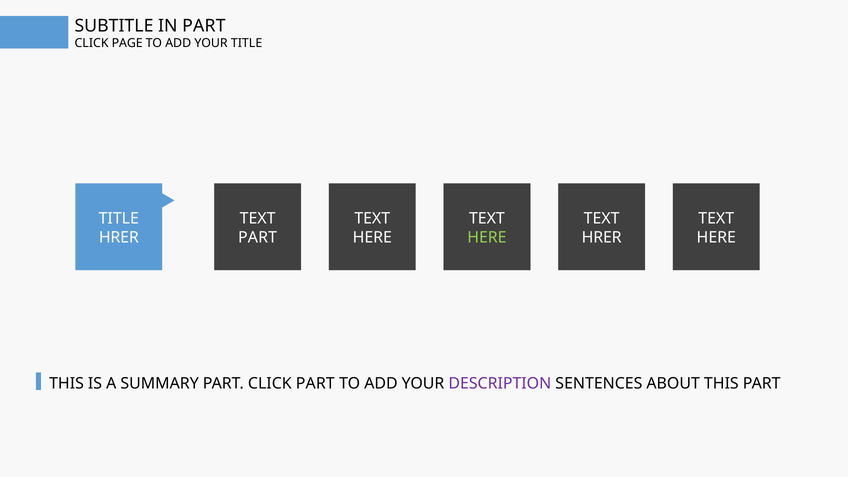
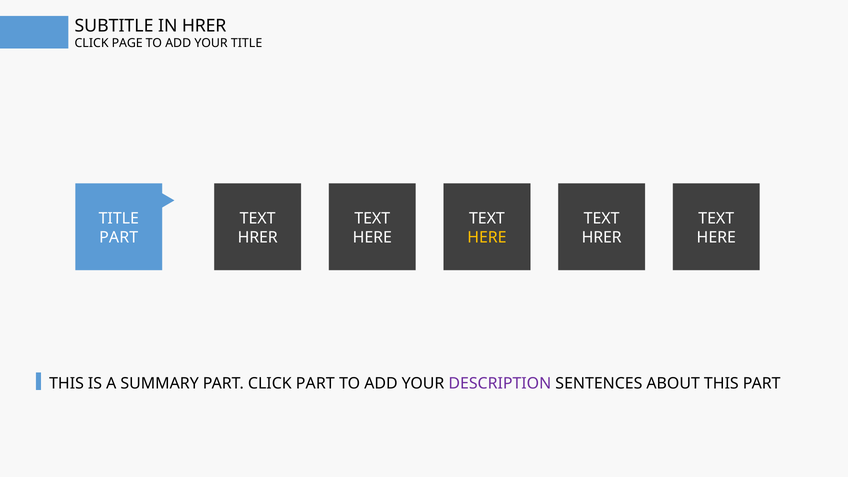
IN PART: PART -> HRER (204, 26)
HRER: HRER -> PART (119, 237)
PART: PART -> HRER (258, 237)
HERE colour: light green -> yellow (487, 237)
